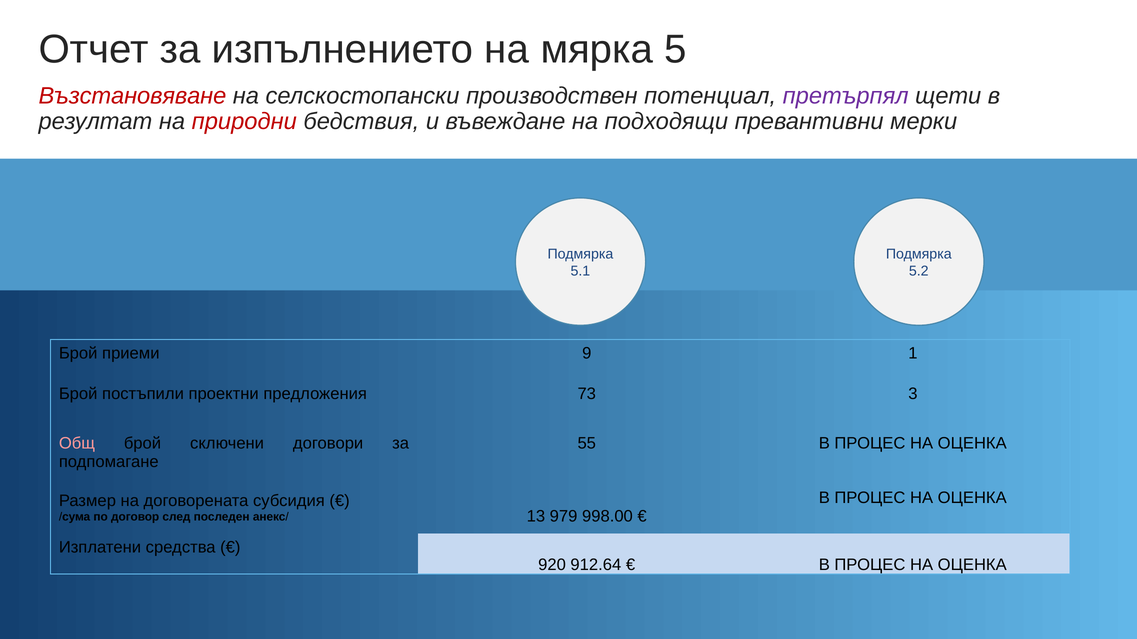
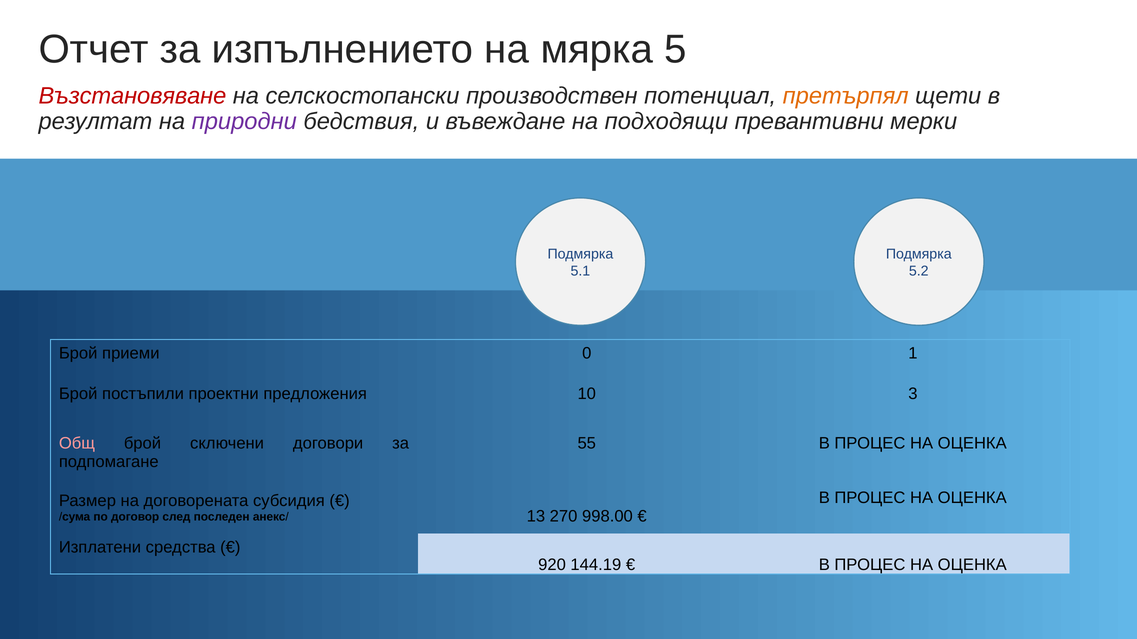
претърпял colour: purple -> orange (846, 96)
природни colour: red -> purple (244, 122)
9: 9 -> 0 (587, 354)
73: 73 -> 10 (587, 394)
979: 979 -> 270 (564, 517)
912.64: 912.64 -> 144.19 (596, 565)
